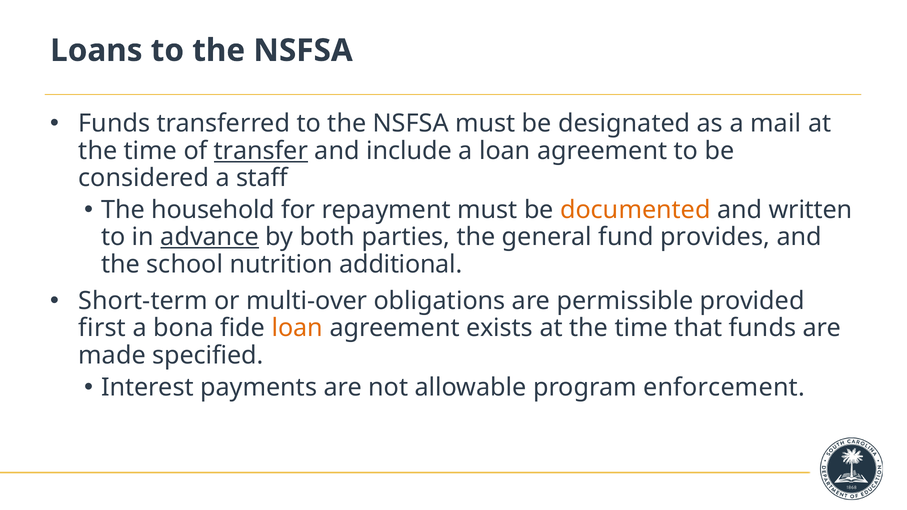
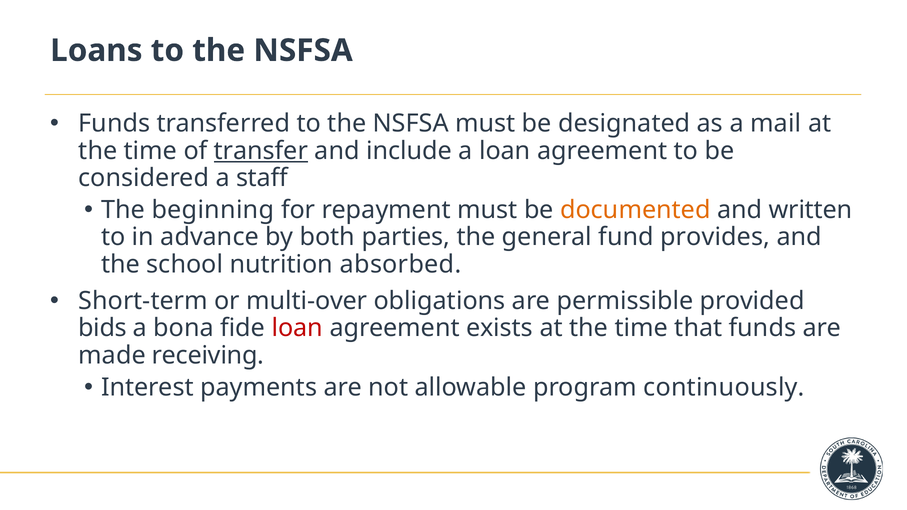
household: household -> beginning (213, 210)
advance underline: present -> none (210, 237)
additional: additional -> absorbed (401, 264)
first: first -> bids (102, 328)
loan colour: orange -> red (297, 328)
specified: specified -> receiving (208, 355)
enforcement: enforcement -> continuously (724, 387)
